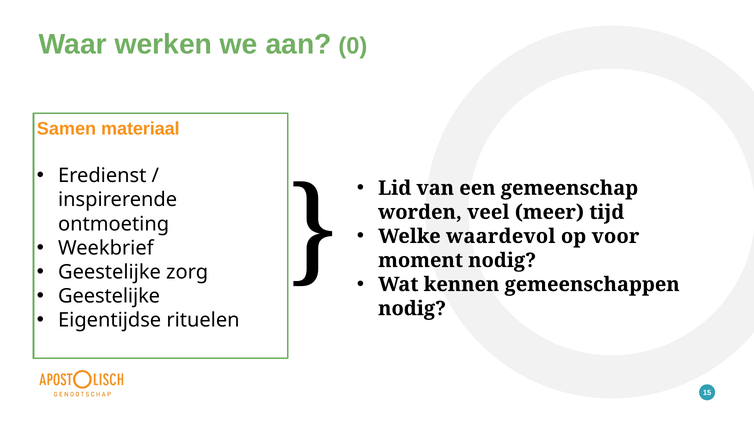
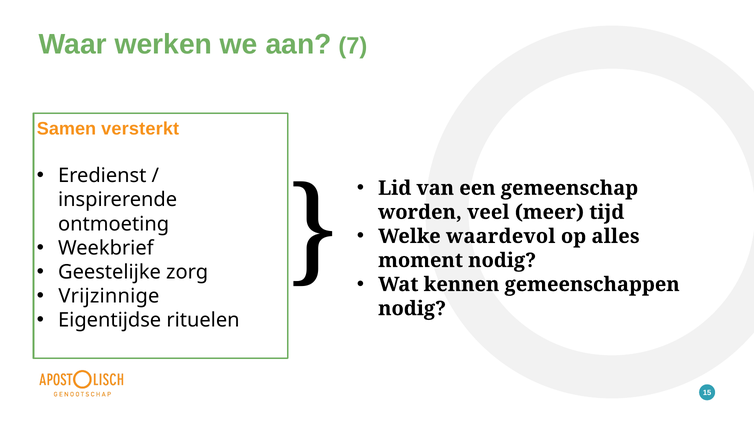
0: 0 -> 7 (353, 46)
materiaal: materiaal -> versterkt (140, 129)
voor: voor -> alles (616, 236)
Geestelijke: Geestelijke -> Vrijzinnige (109, 296)
